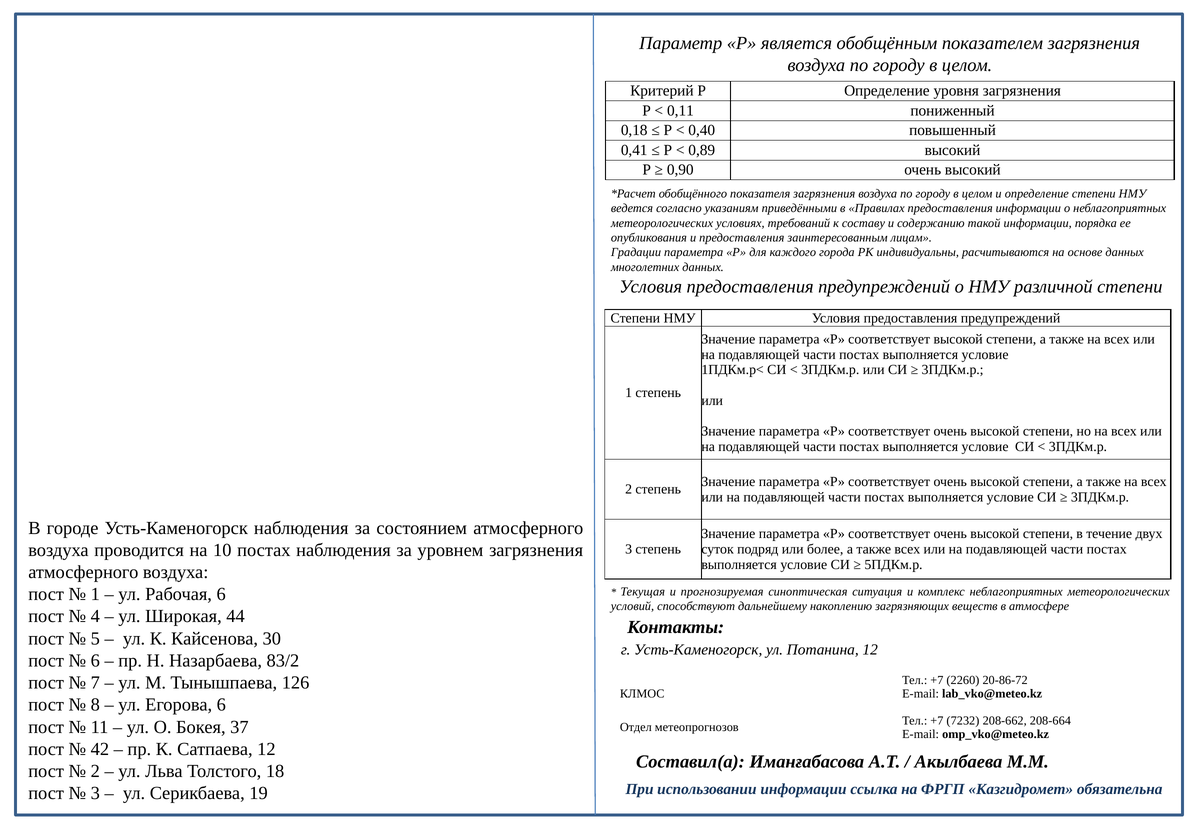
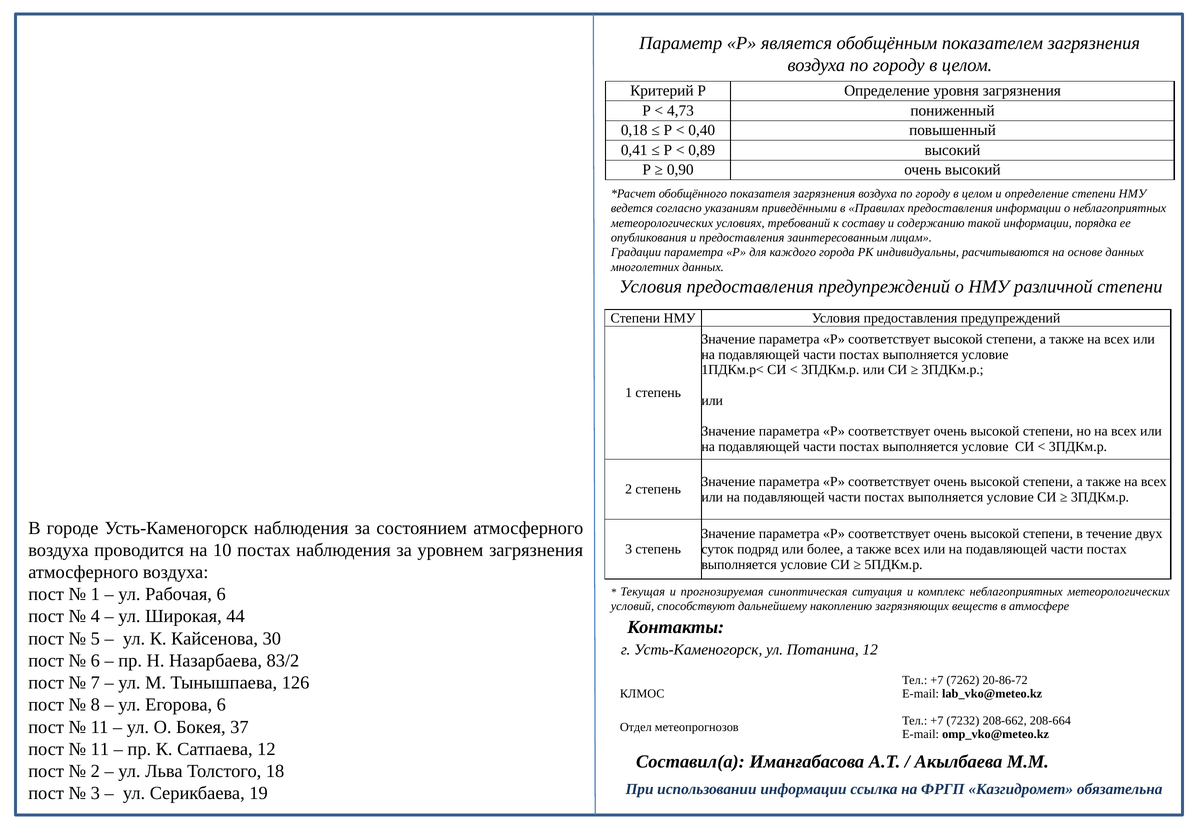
0,11: 0,11 -> 4,73 (680, 111)
2260: 2260 -> 7262 (963, 680)
42: 42 -> 11 (100, 749)
